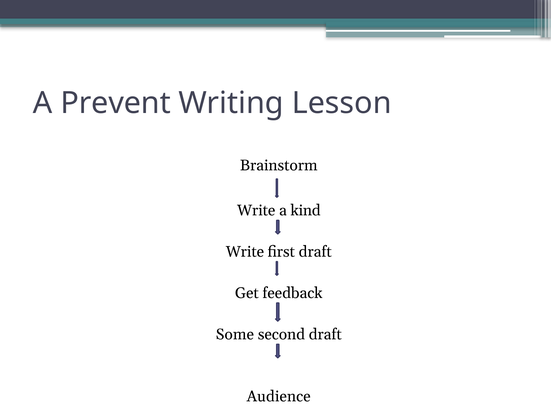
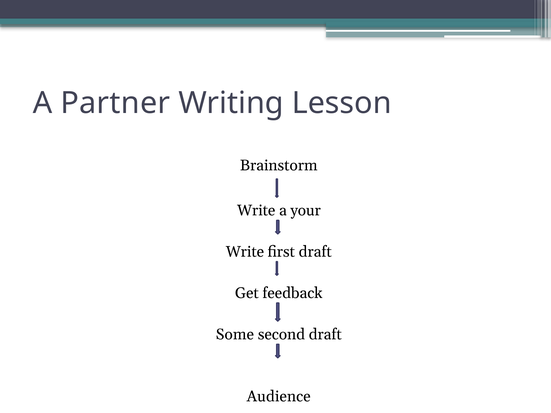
Prevent: Prevent -> Partner (115, 103)
kind: kind -> your (306, 211)
